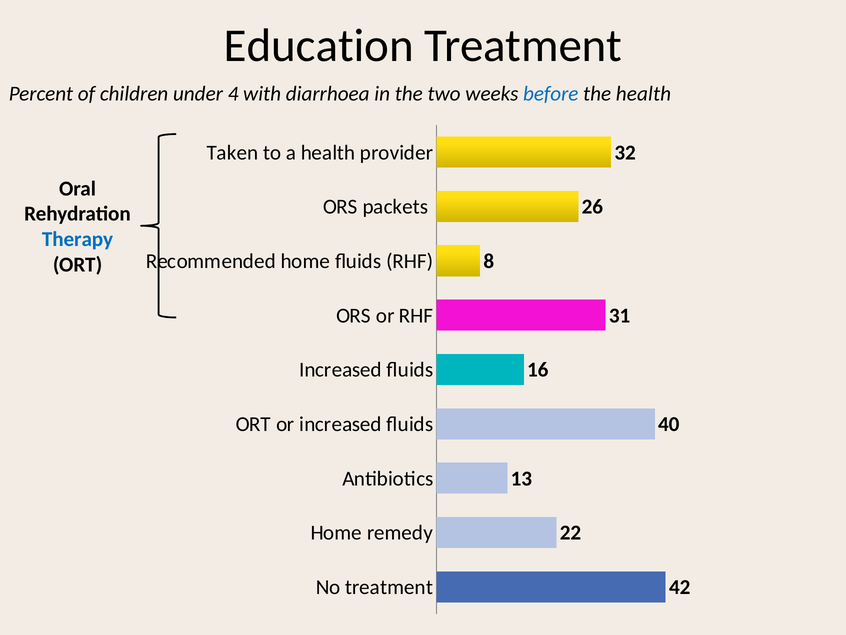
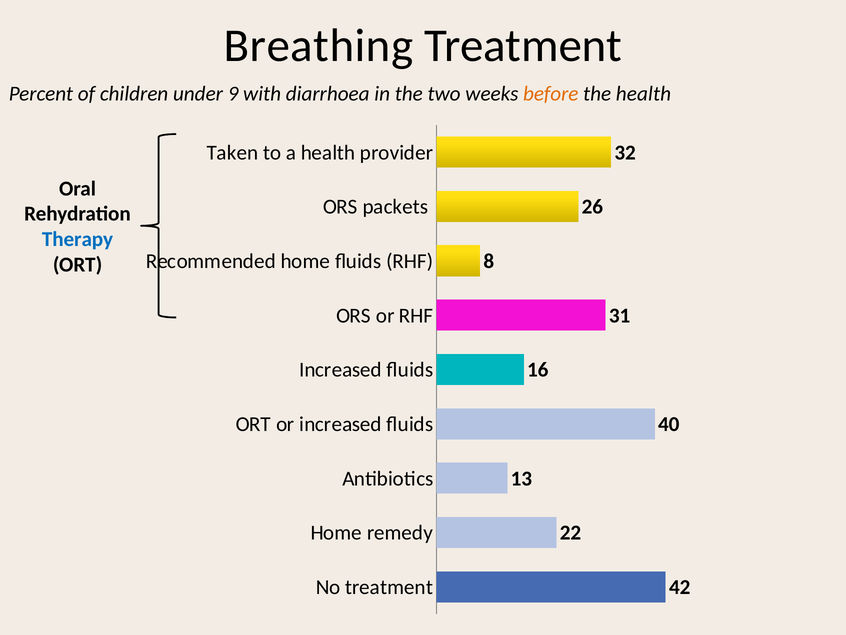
Education: Education -> Breathing (319, 46)
4: 4 -> 9 (233, 93)
before colour: blue -> orange (551, 93)
